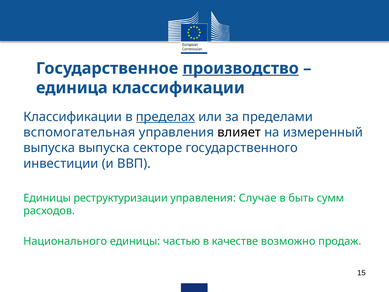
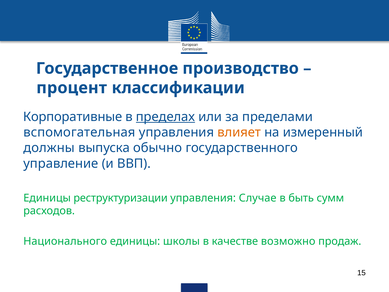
производство underline: present -> none (241, 68)
единица: единица -> процент (72, 88)
Классификации: Классификации -> Корпоративные (73, 117)
влияет colour: black -> orange (239, 132)
выпуска: выпуска -> должны (49, 148)
секторе: секторе -> обычно (158, 148)
инвестиции: инвестиции -> управление (61, 163)
частью: частью -> школы (181, 241)
